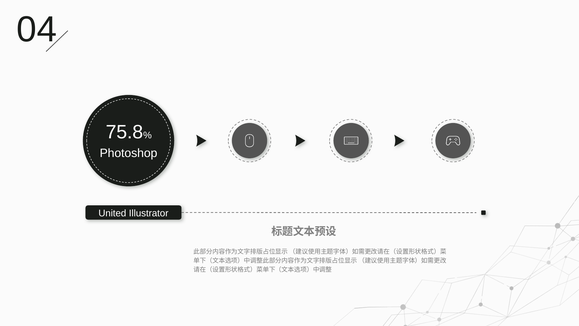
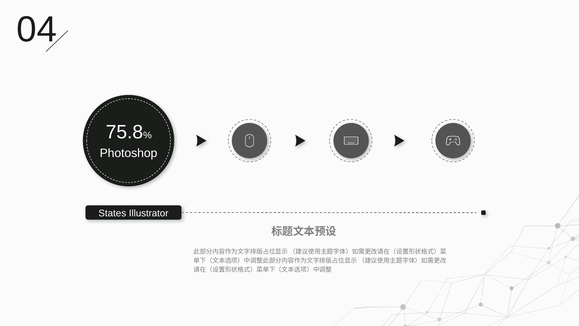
United: United -> States (112, 213)
